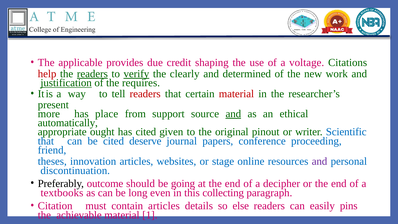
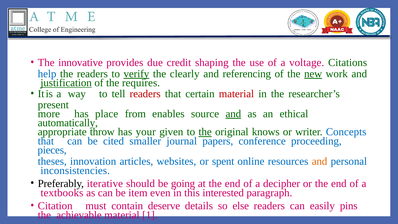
applicable: applicable -> innovative (81, 62)
help colour: red -> blue (47, 74)
readers underline: present -> none (92, 74)
determined: determined -> referencing (247, 74)
new underline: none -> present (313, 74)
support: support -> enables (168, 114)
ought: ought -> throw (102, 132)
has cited: cited -> your (146, 132)
the underline: none -> present (205, 132)
pinout: pinout -> knows (266, 132)
Scientific: Scientific -> Concepts (346, 132)
deserve: deserve -> smaller (145, 141)
friend: friend -> pieces (52, 150)
stage: stage -> spent (223, 161)
and colour: purple -> orange (320, 161)
discontinuation: discontinuation -> inconsistencies (75, 170)
outcome: outcome -> iterative (105, 184)
long: long -> item (138, 193)
collecting: collecting -> interested (223, 193)
contain articles: articles -> deserve (164, 206)
